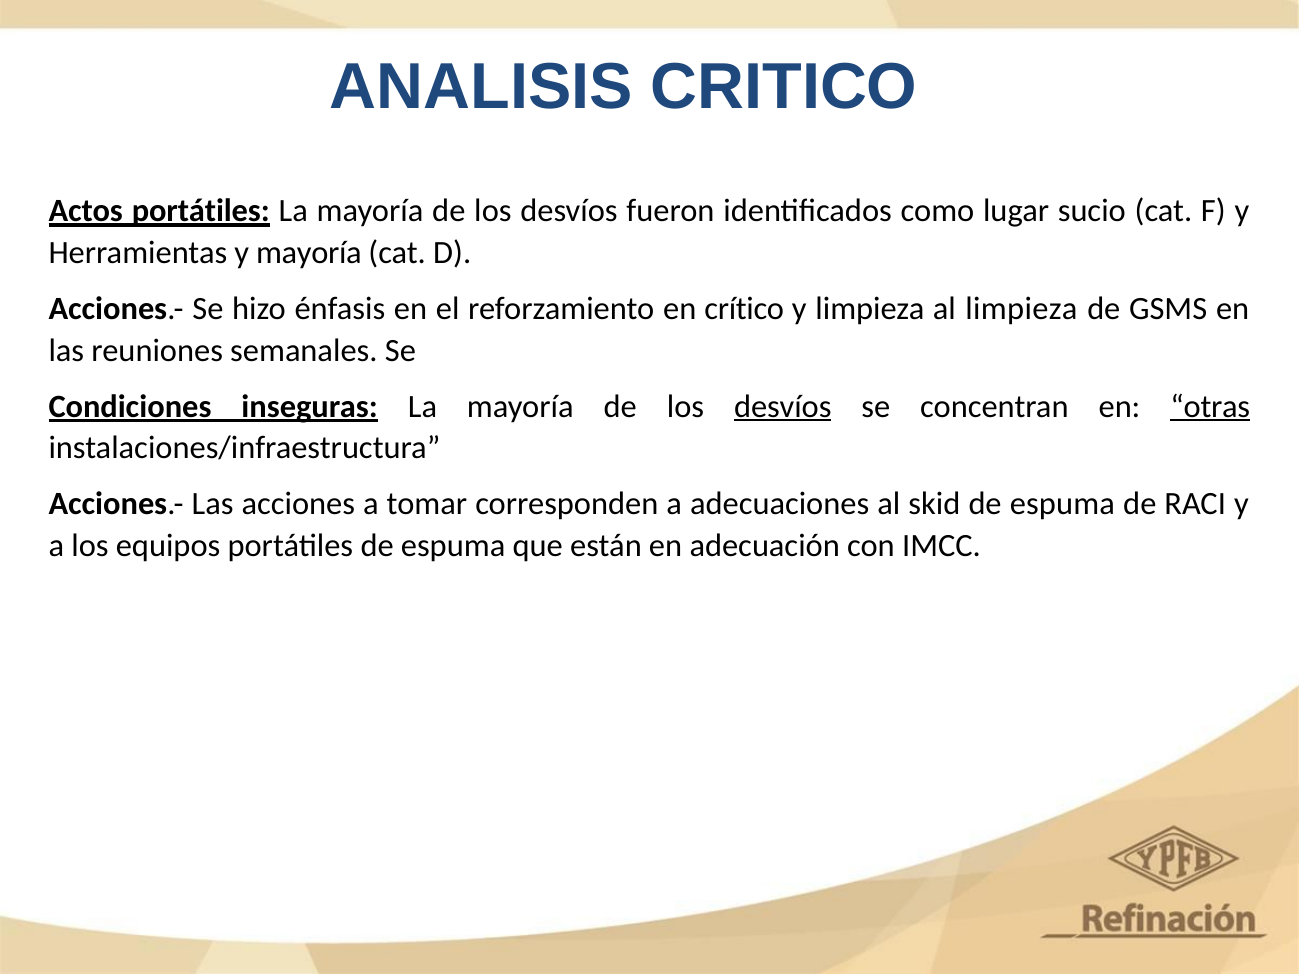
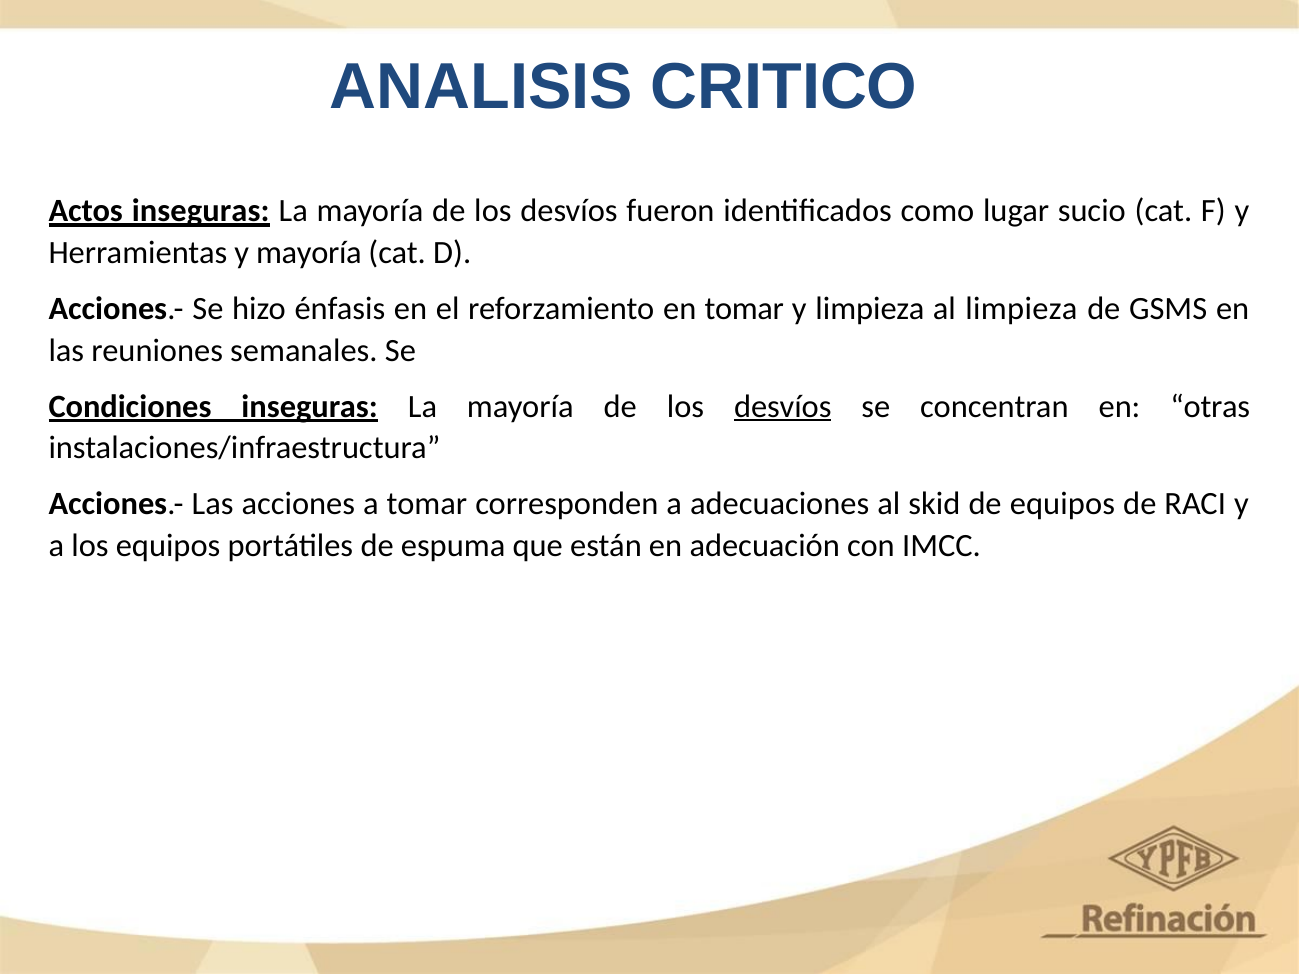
Actos portátiles: portátiles -> inseguras (201, 211)
en crítico: crítico -> tomar (744, 309)
otras underline: present -> none (1210, 407)
skid de espuma: espuma -> equipos (1062, 504)
